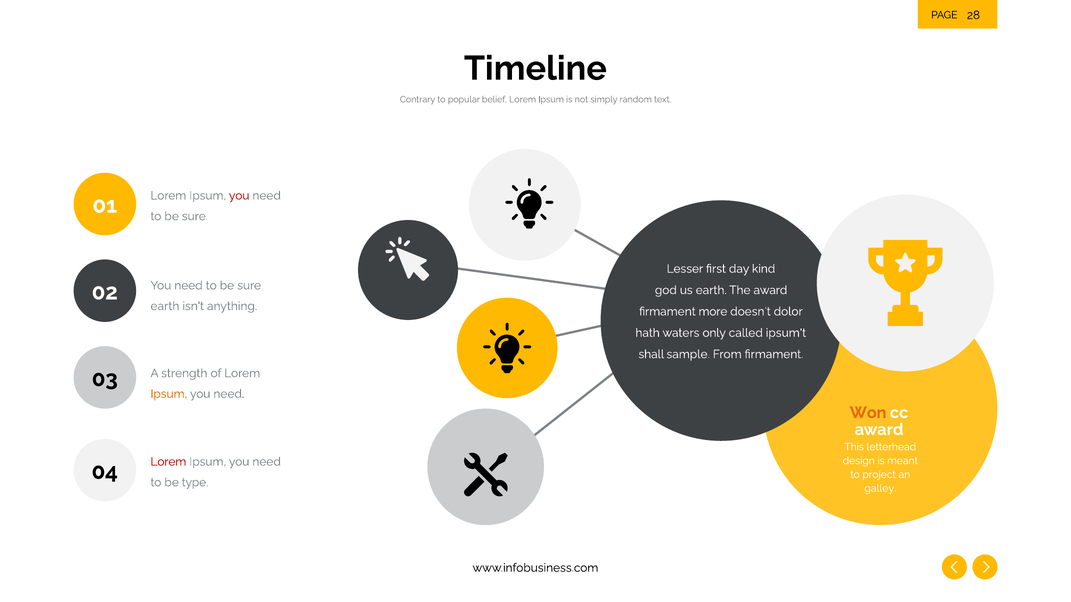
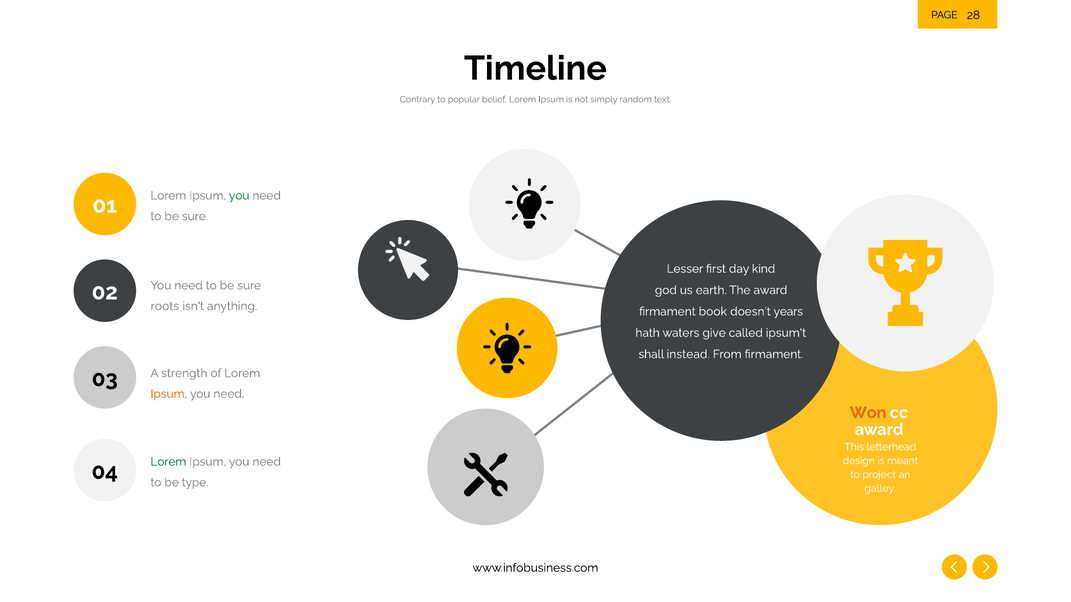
you colour: red -> green (239, 196)
earth: earth -> roots (165, 306)
more: more -> book (713, 312)
dolor: dolor -> years (788, 312)
only: only -> give (714, 333)
sample: sample -> instead (688, 354)
Lorem colour: red -> green (168, 462)
